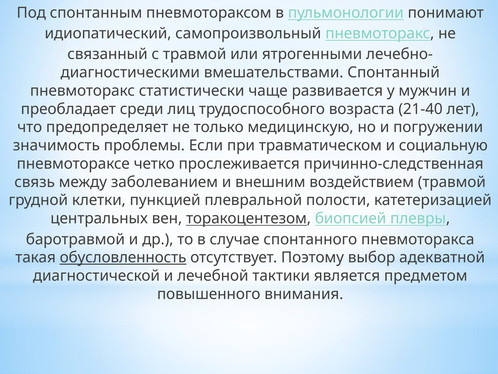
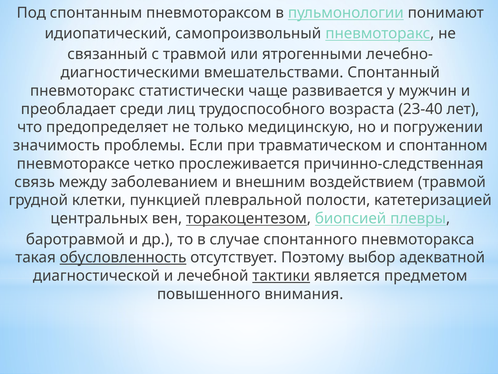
21-40: 21-40 -> 23-40 (421, 109)
социальную: социальную -> спонтанном (443, 145)
тактики underline: none -> present (281, 275)
